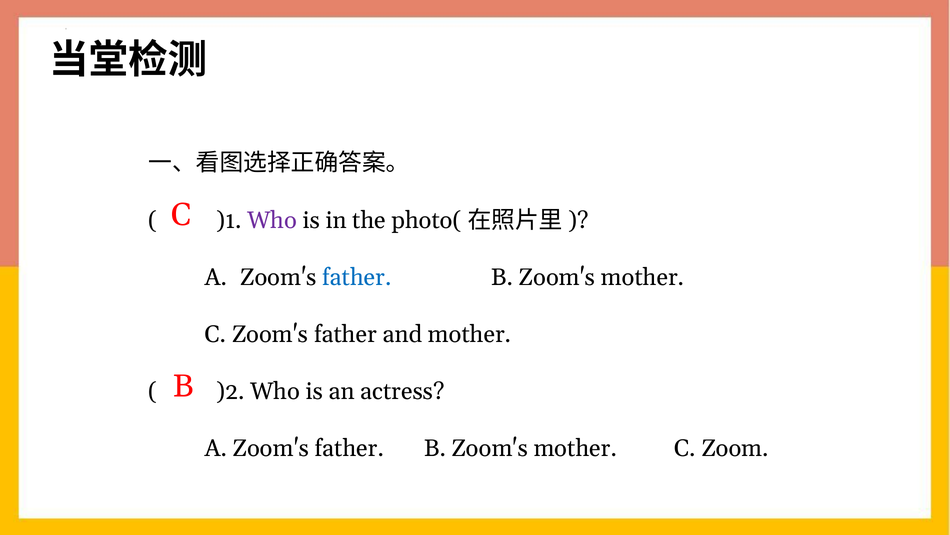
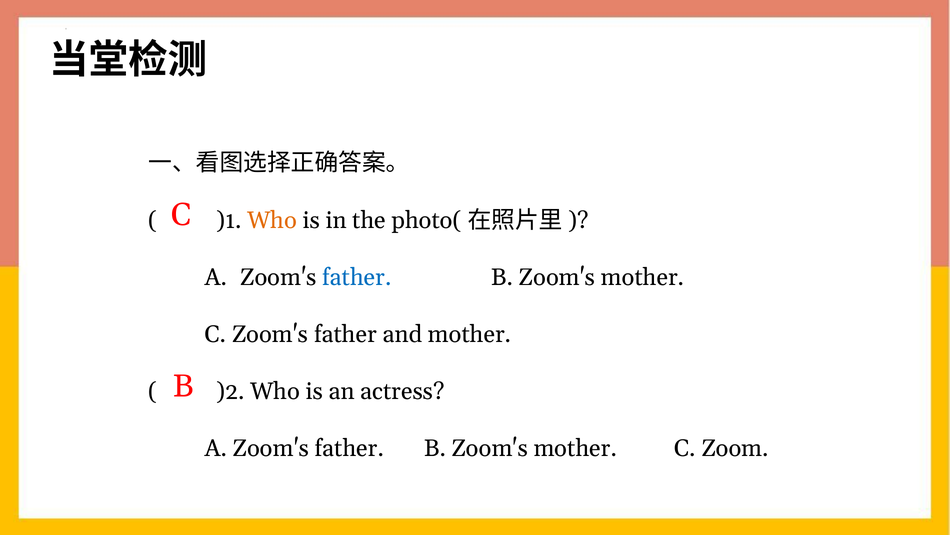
Who colour: purple -> orange (272, 220)
